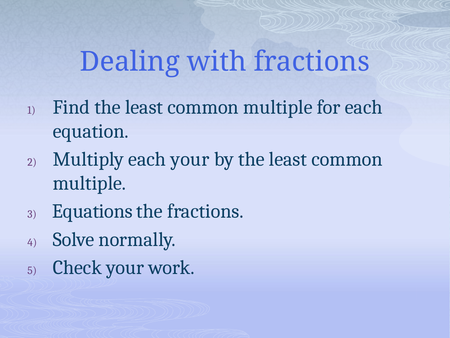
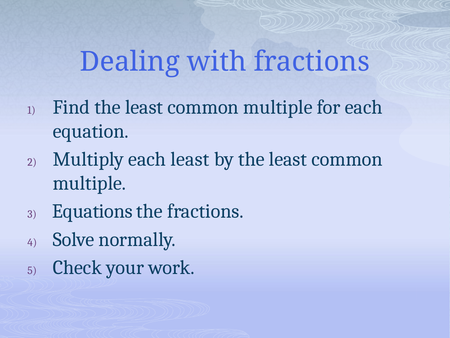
each your: your -> least (190, 159)
